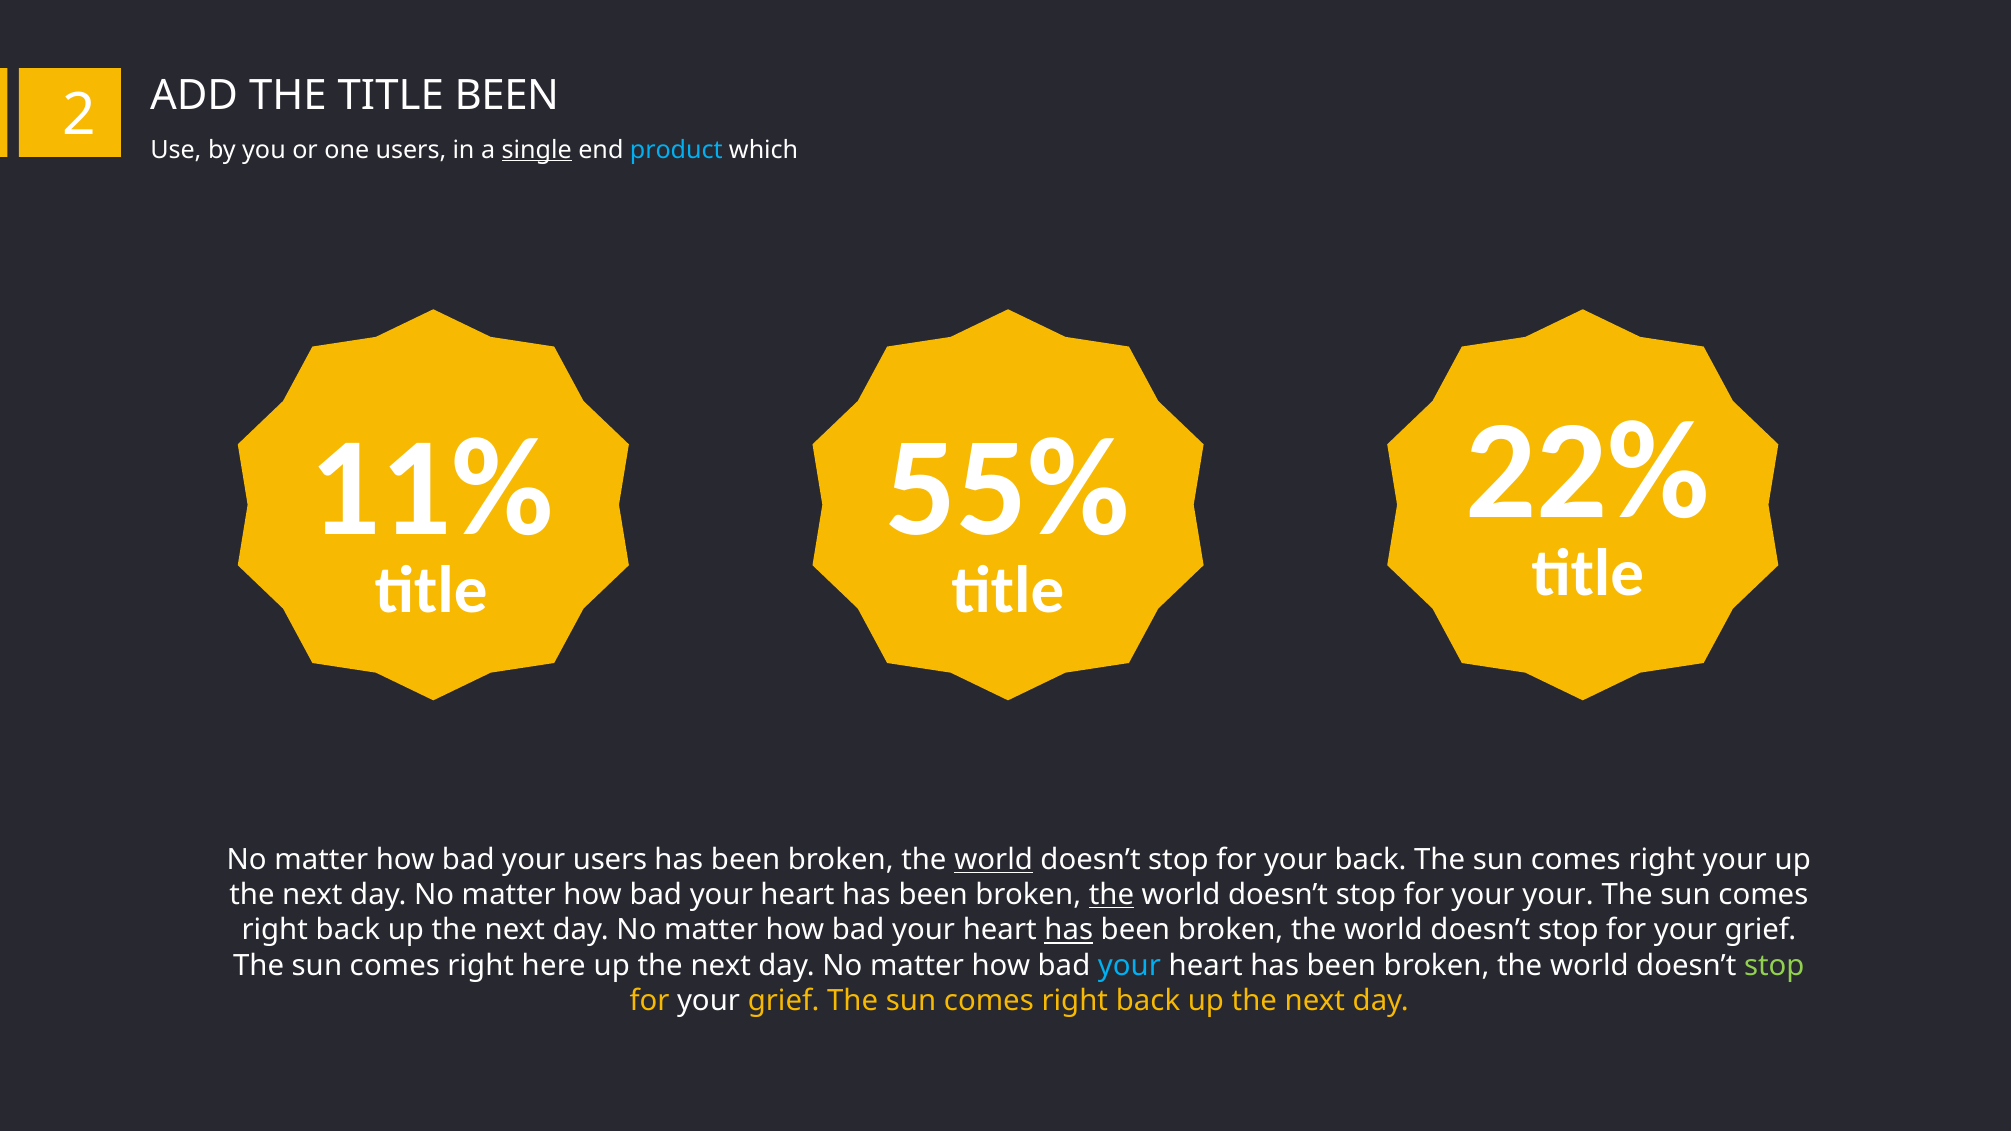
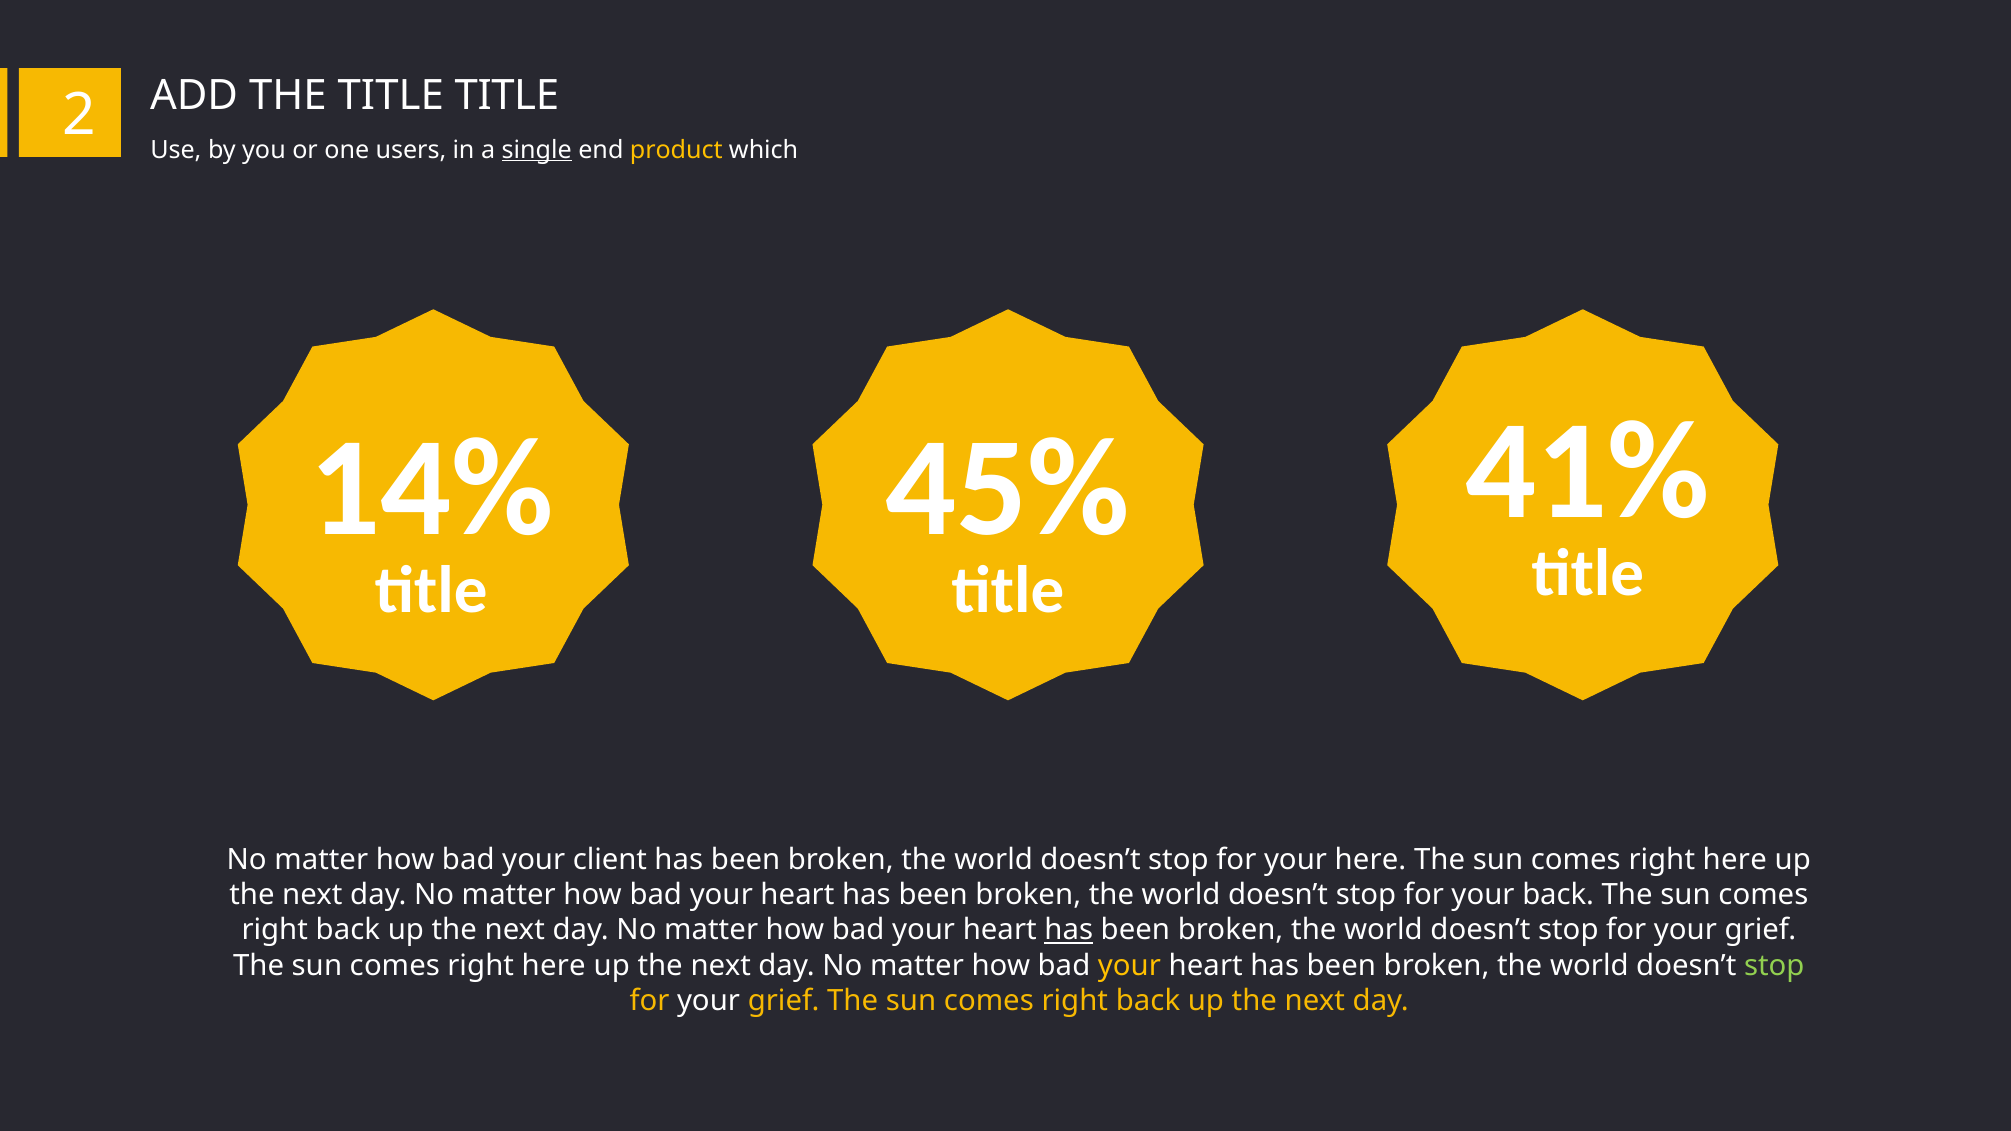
TITLE BEEN: BEEN -> TITLE (507, 95)
product colour: light blue -> yellow (676, 150)
22%: 22% -> 41% (1588, 471)
11%: 11% -> 14% (431, 488)
55%: 55% -> 45% (1008, 488)
your users: users -> client (610, 860)
world underline: present -> none (994, 860)
your back: back -> here (1370, 860)
your: your -> here (1735, 860)
the underline: present -> none (1111, 895)
your your: your -> back (1558, 895)
your colour: light blue -> yellow (1129, 966)
